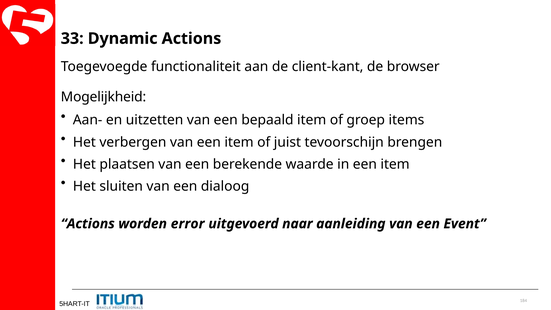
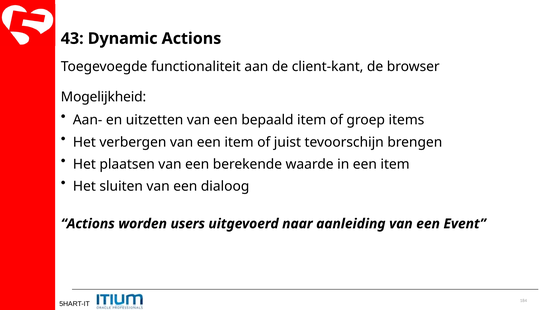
33: 33 -> 43 (72, 39)
error: error -> users (188, 224)
